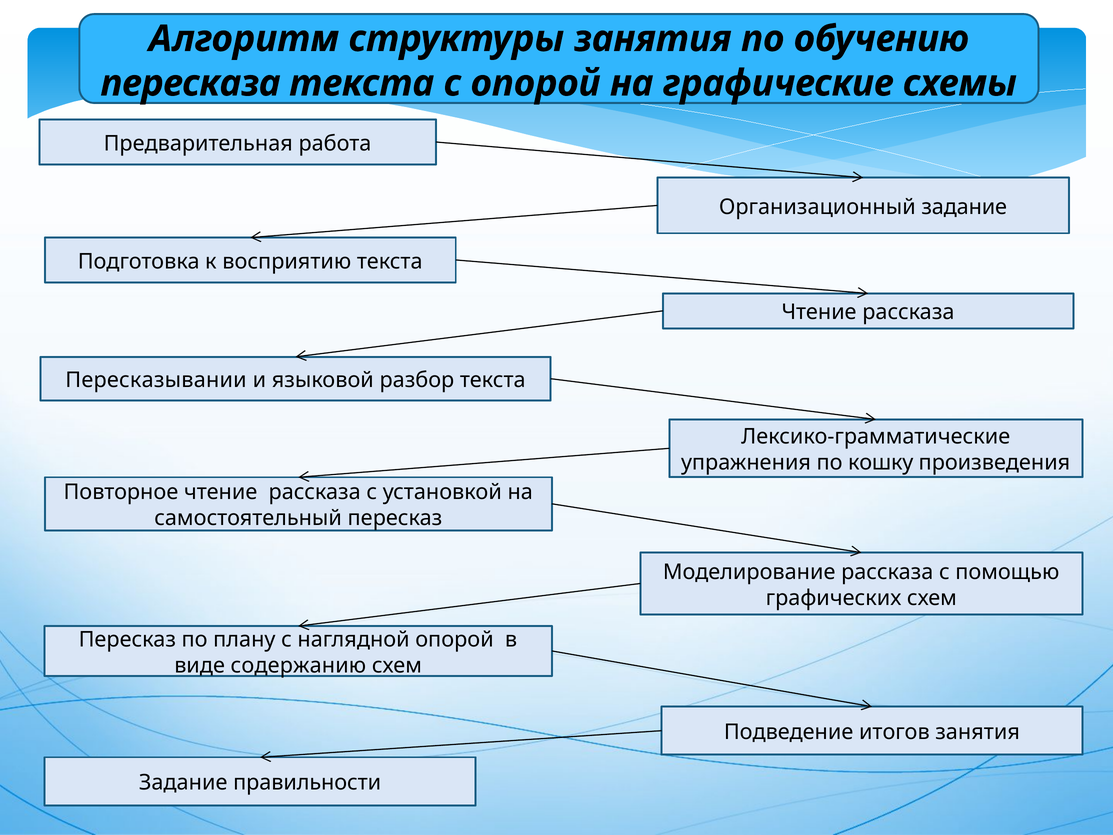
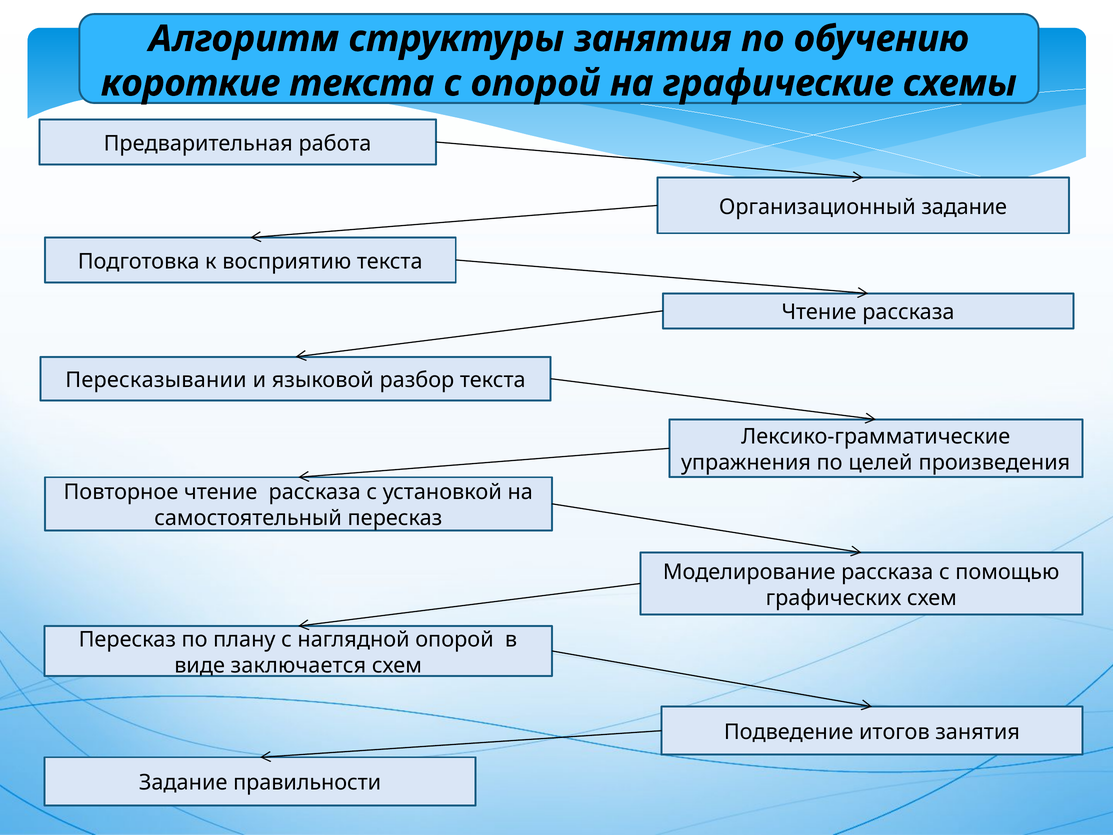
пересказа: пересказа -> короткие (190, 83)
кошку: кошку -> целей (880, 463)
содержанию: содержанию -> заключается (298, 665)
